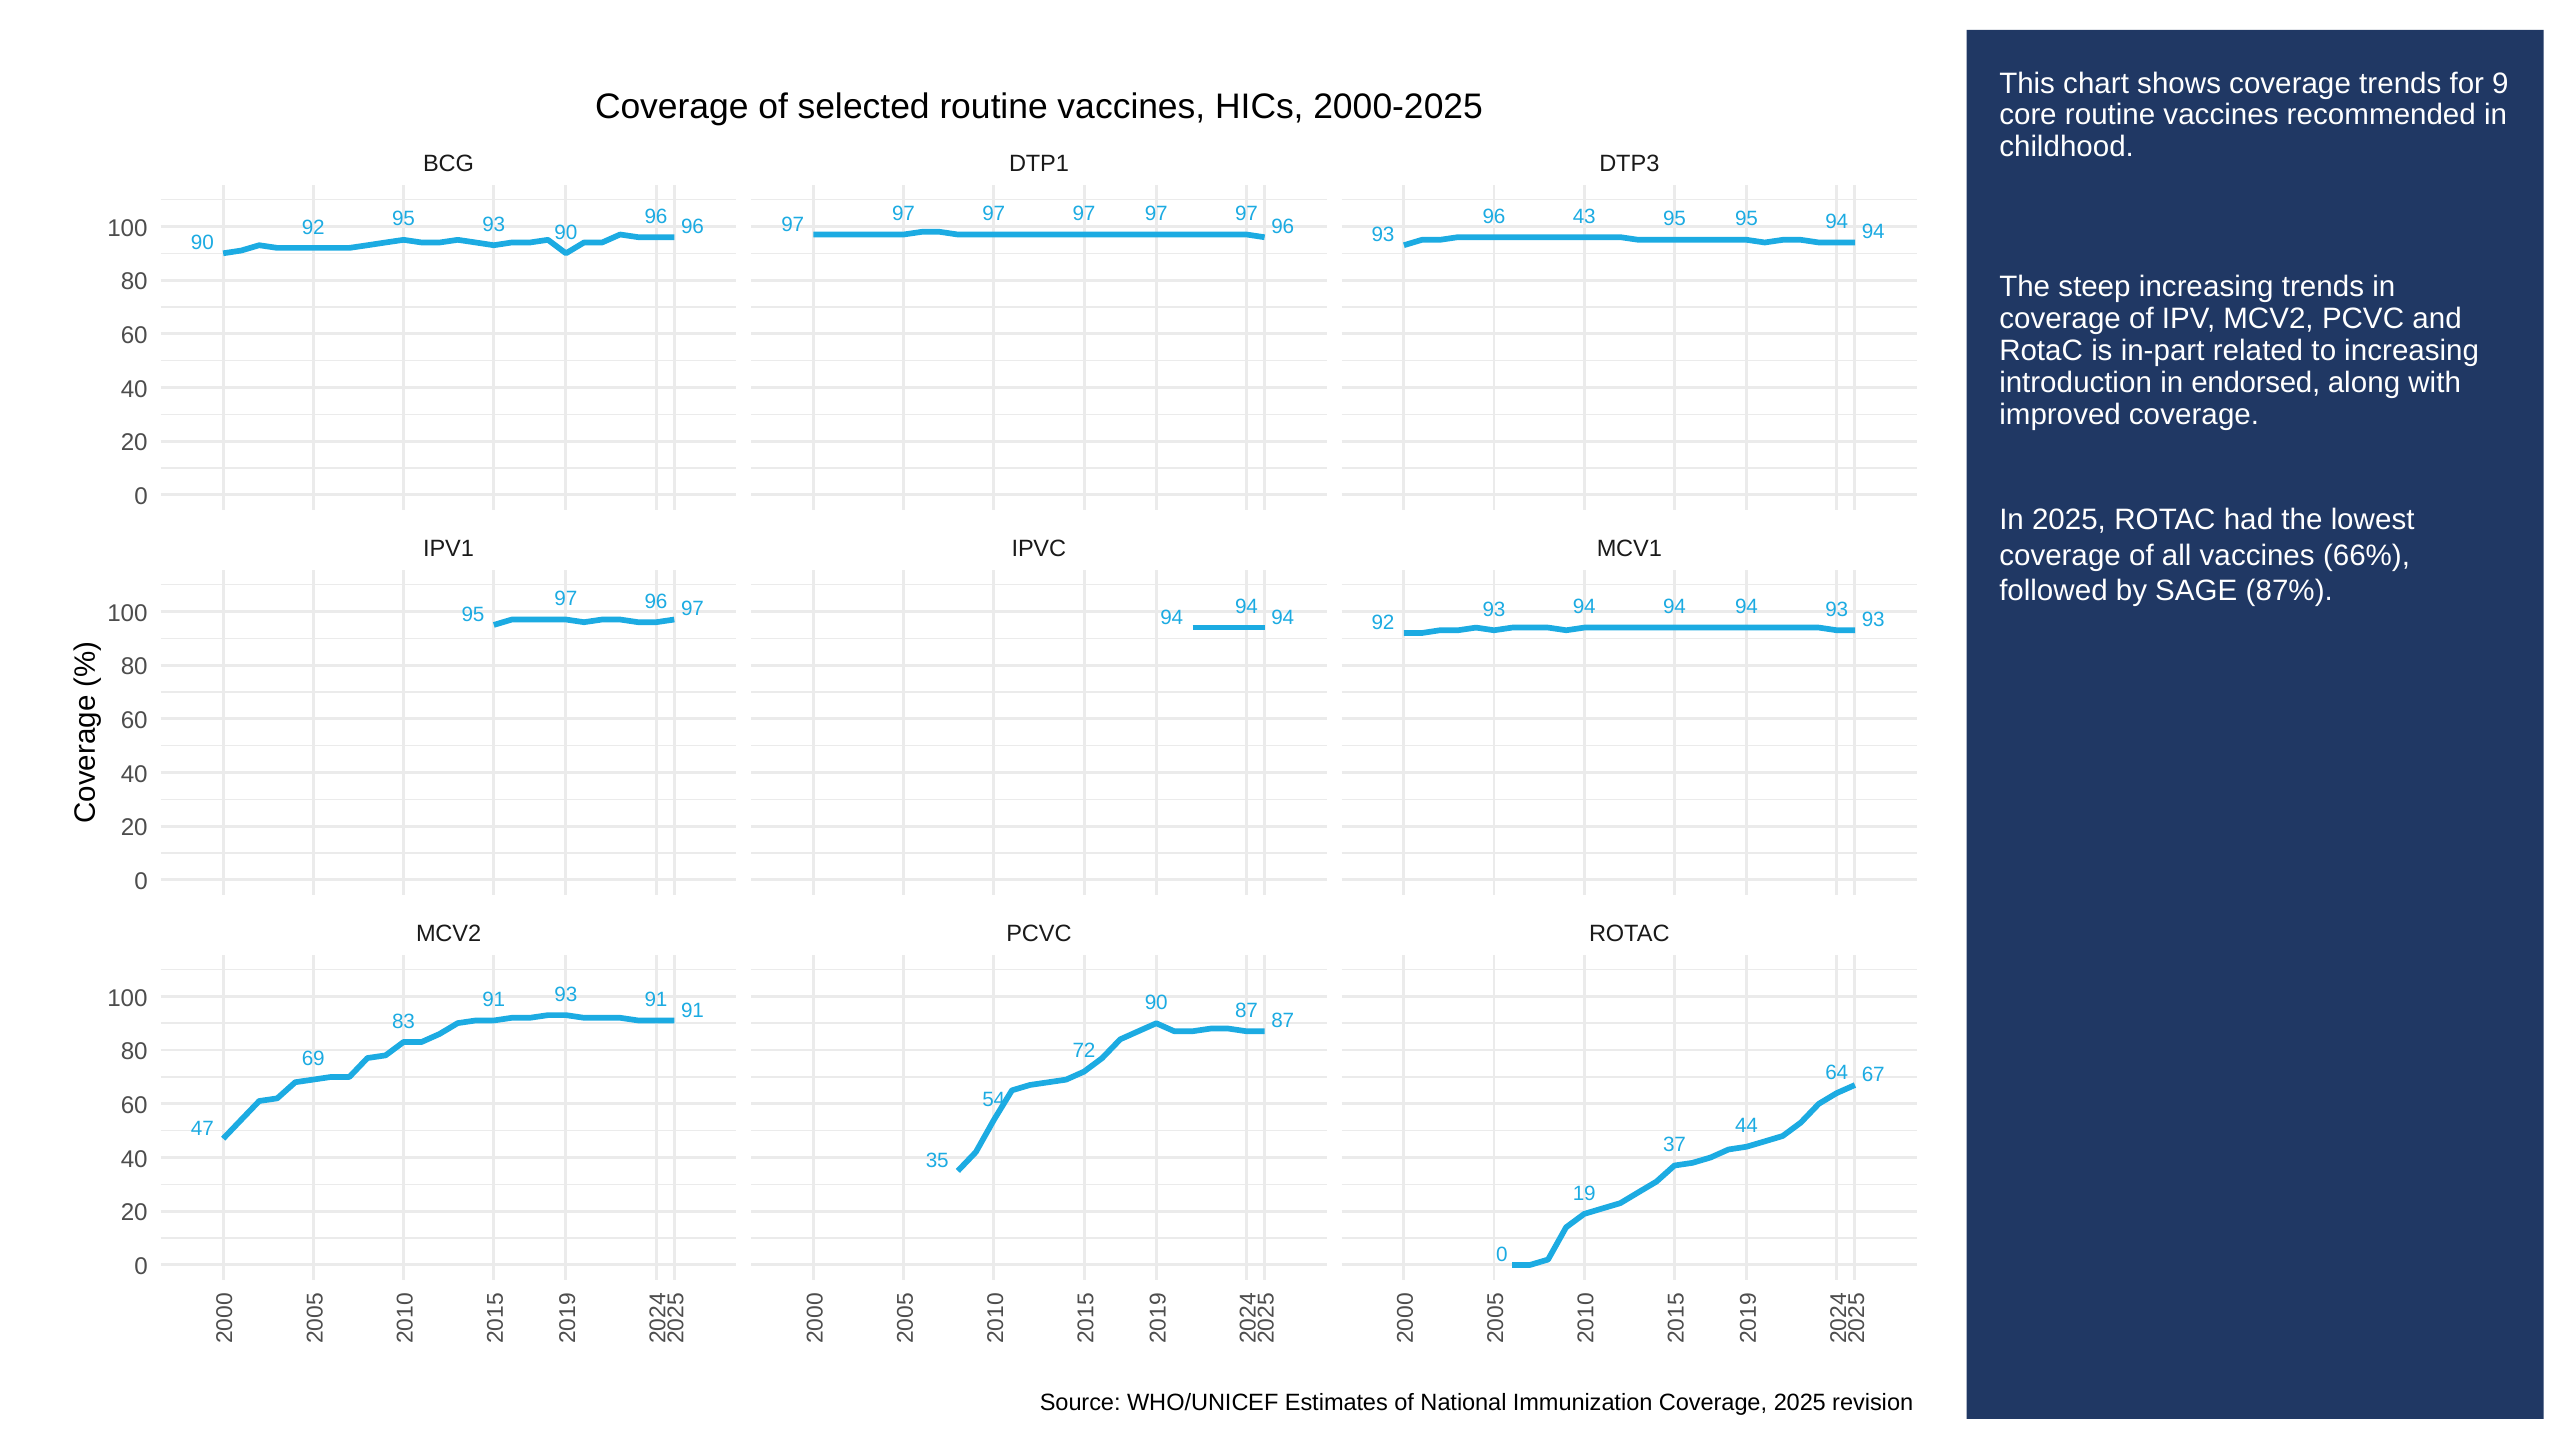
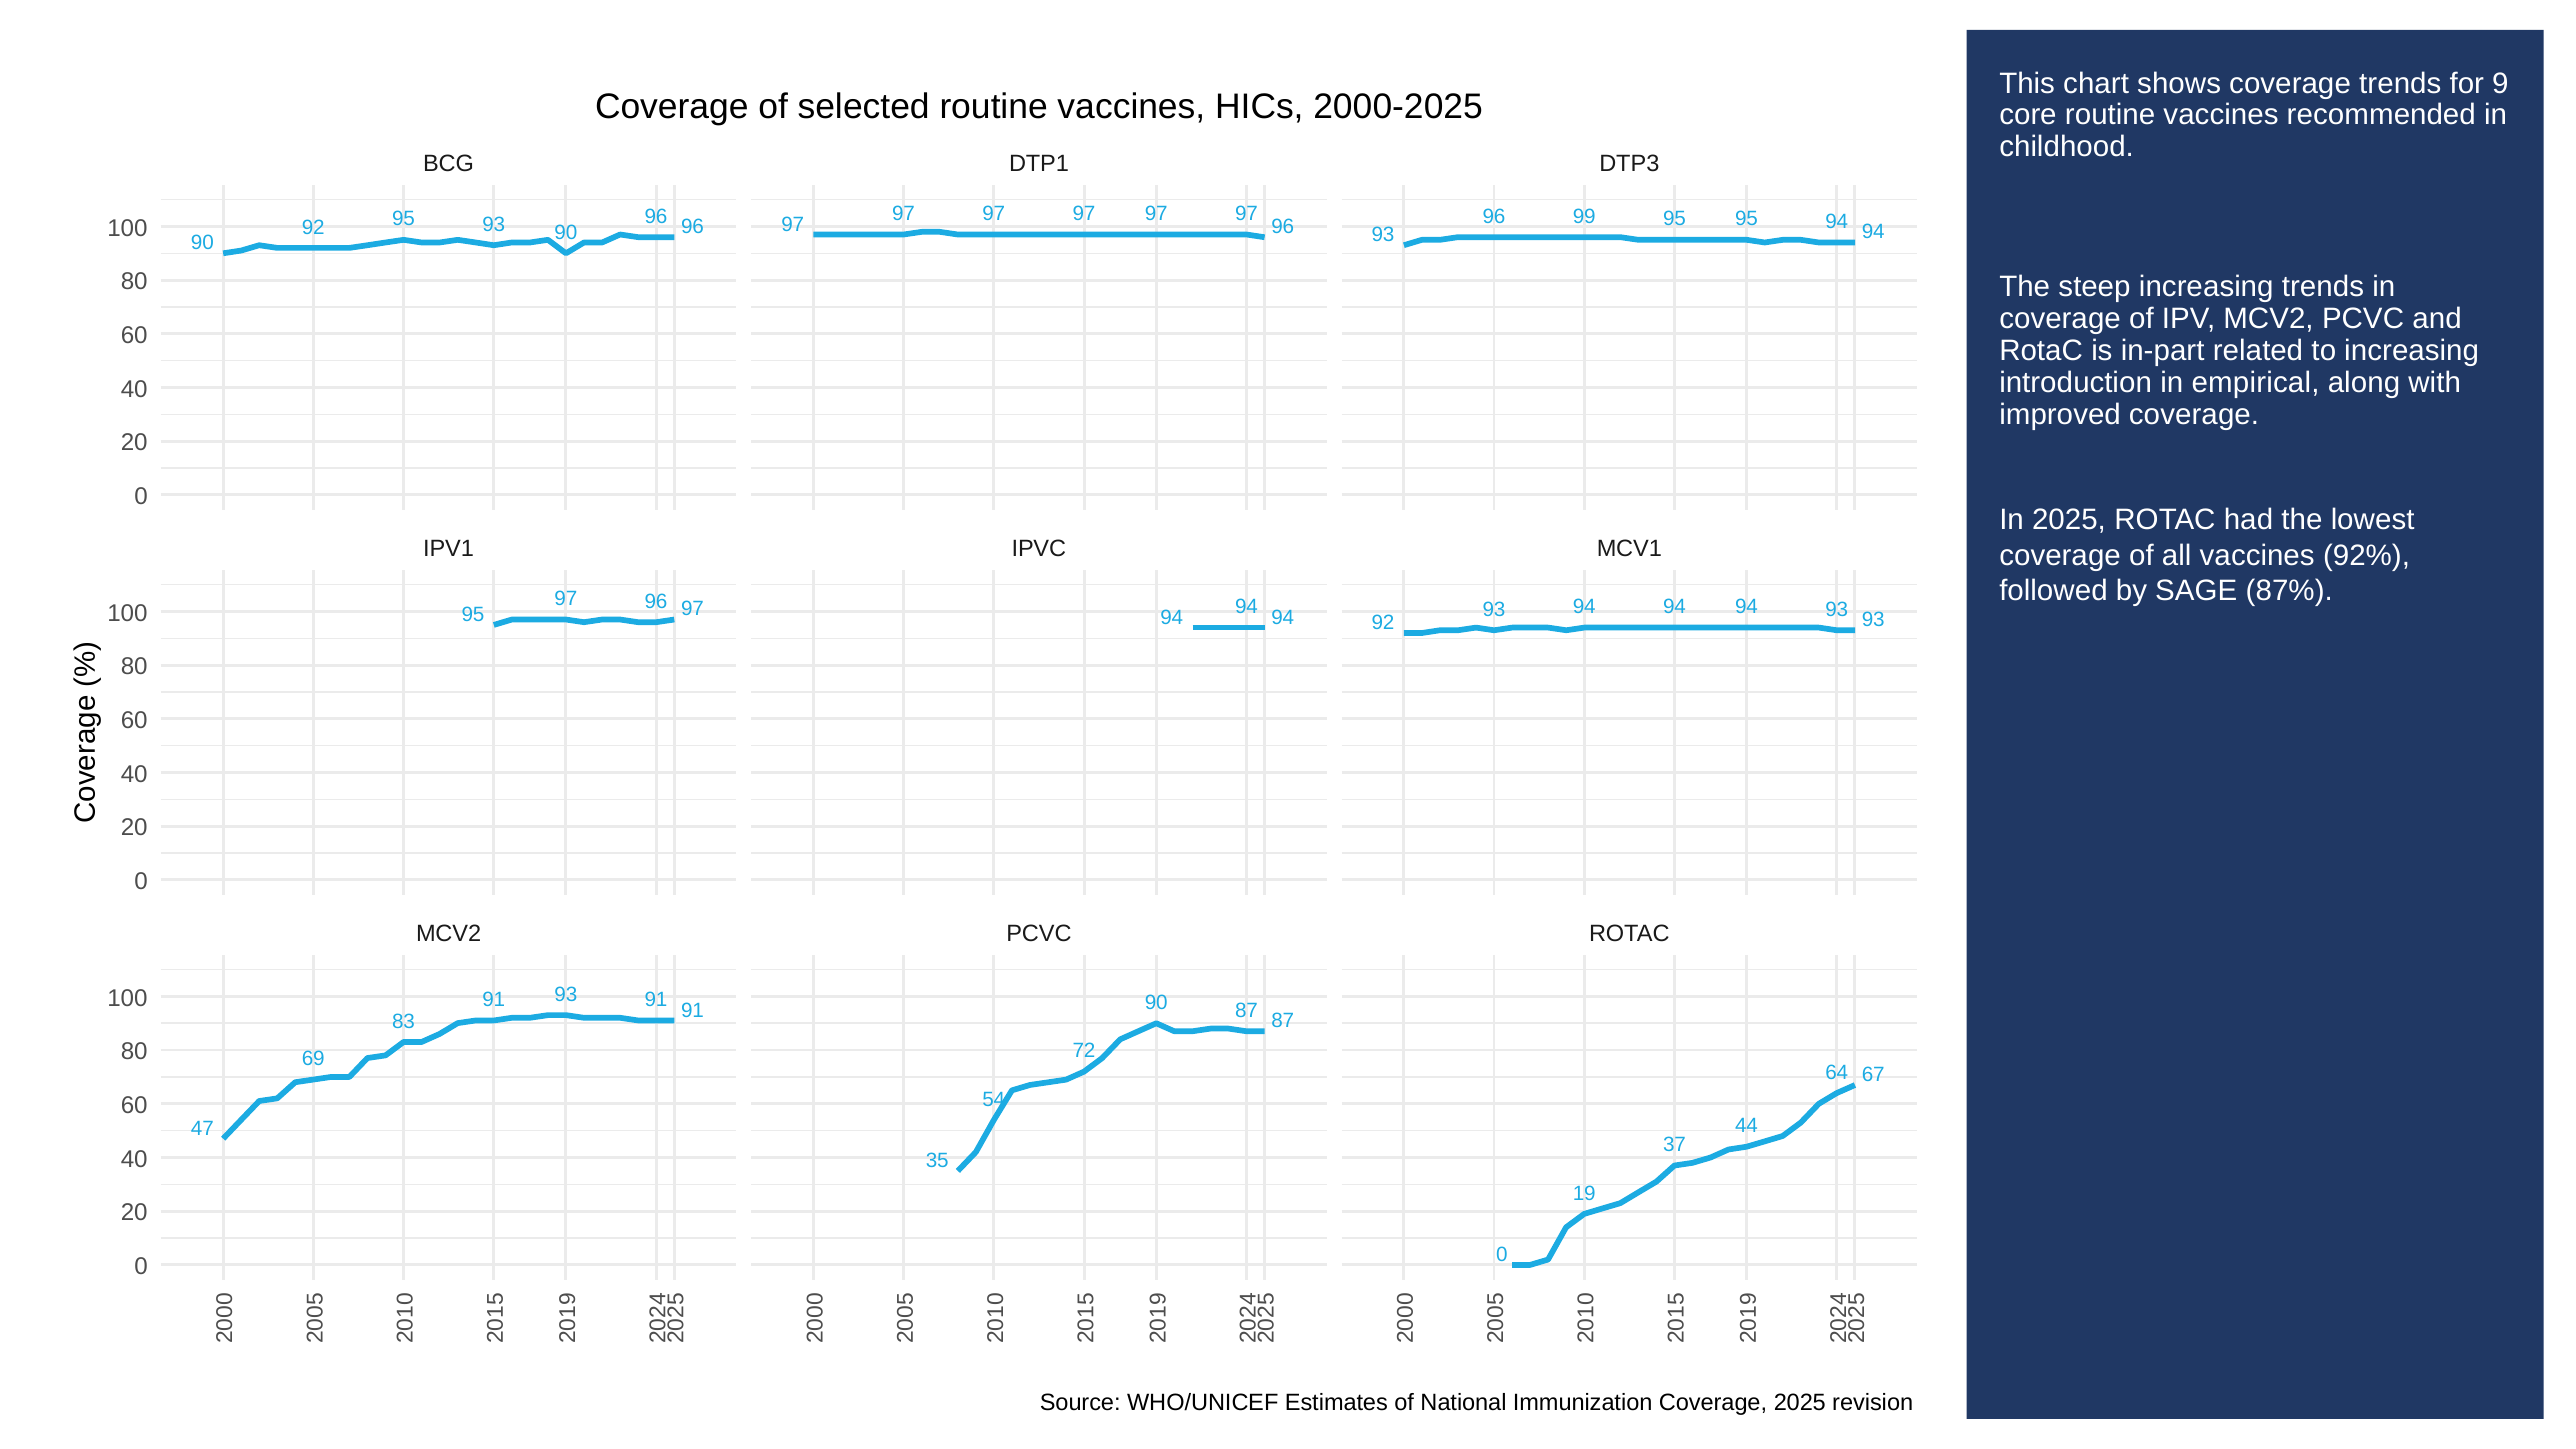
43: 43 -> 99 (1584, 216)
endorsed: endorsed -> empirical (2256, 382)
66%: 66% -> 92% (2366, 555)
